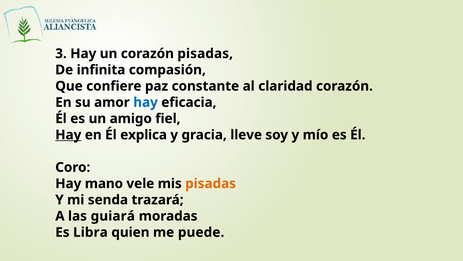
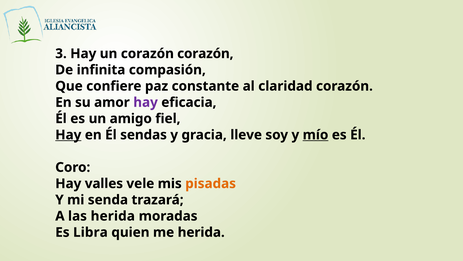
corazón pisadas: pisadas -> corazón (205, 54)
hay colour: blue -> purple (146, 102)
explica: explica -> sendas (144, 135)
mío underline: none -> present (316, 135)
mano: mano -> valles (104, 183)
las guiará: guiará -> herida (113, 216)
me puede: puede -> herida (201, 232)
